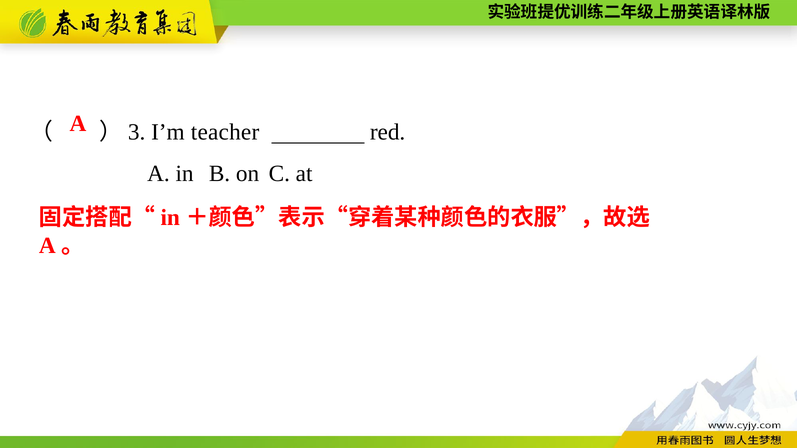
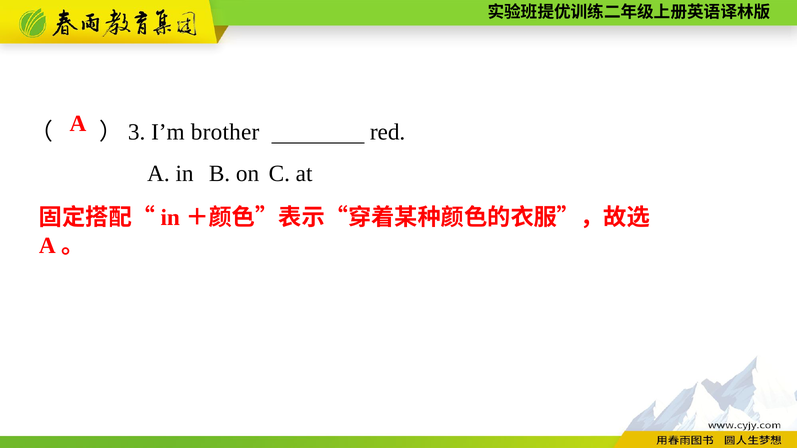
teacher: teacher -> brother (225, 132)
